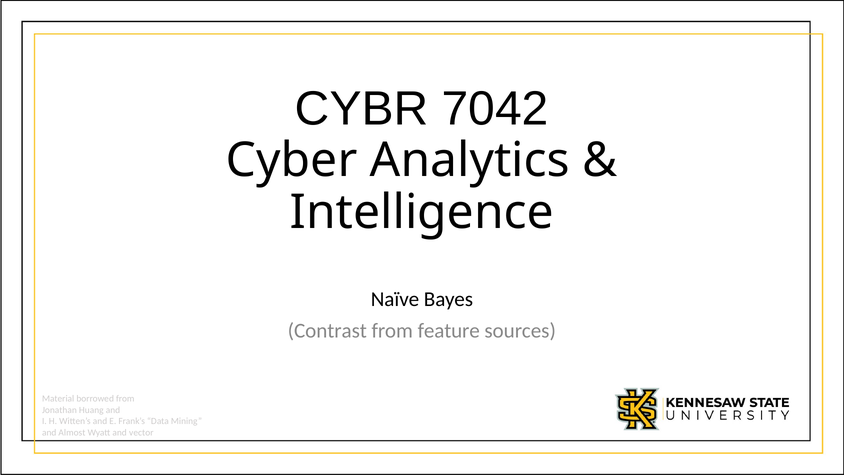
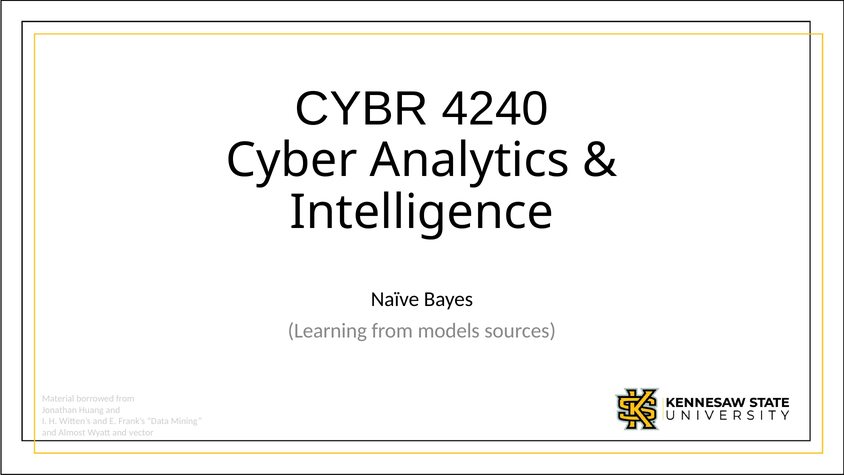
7042: 7042 -> 4240 (495, 109)
Contrast: Contrast -> Learning (327, 331)
feature: feature -> models (449, 331)
